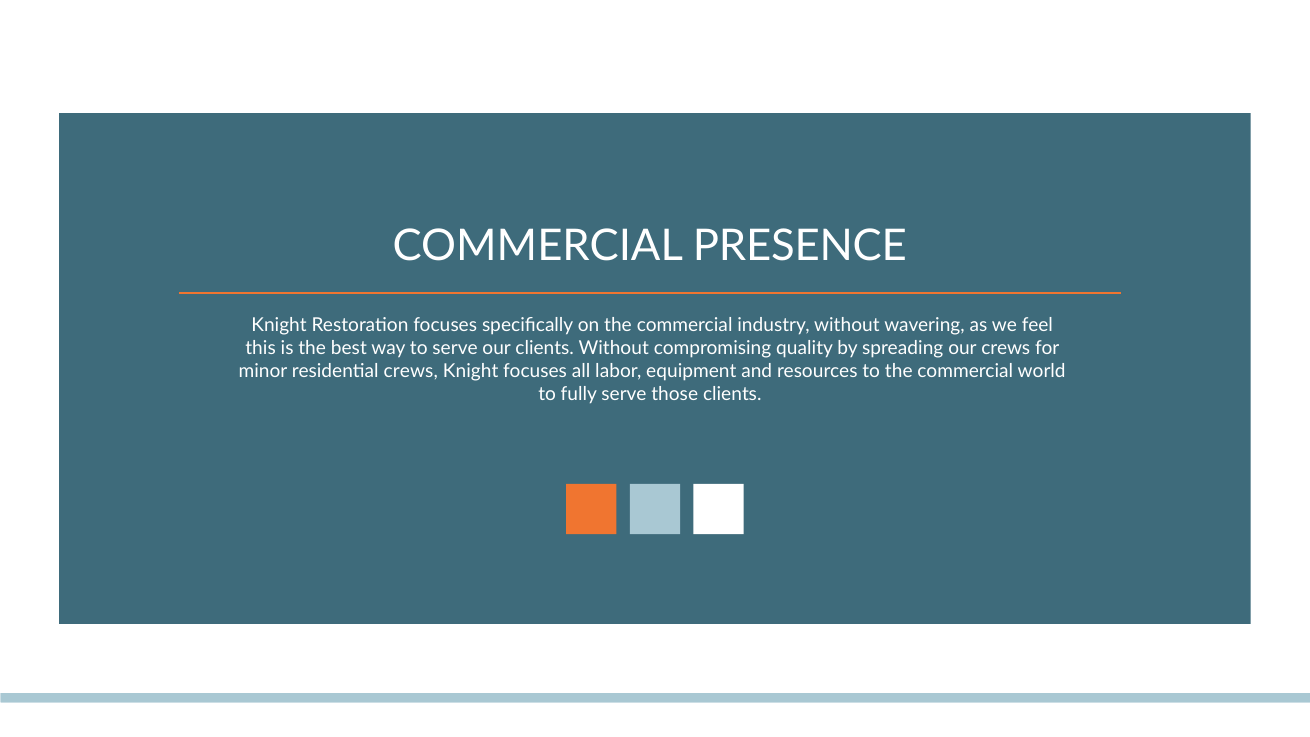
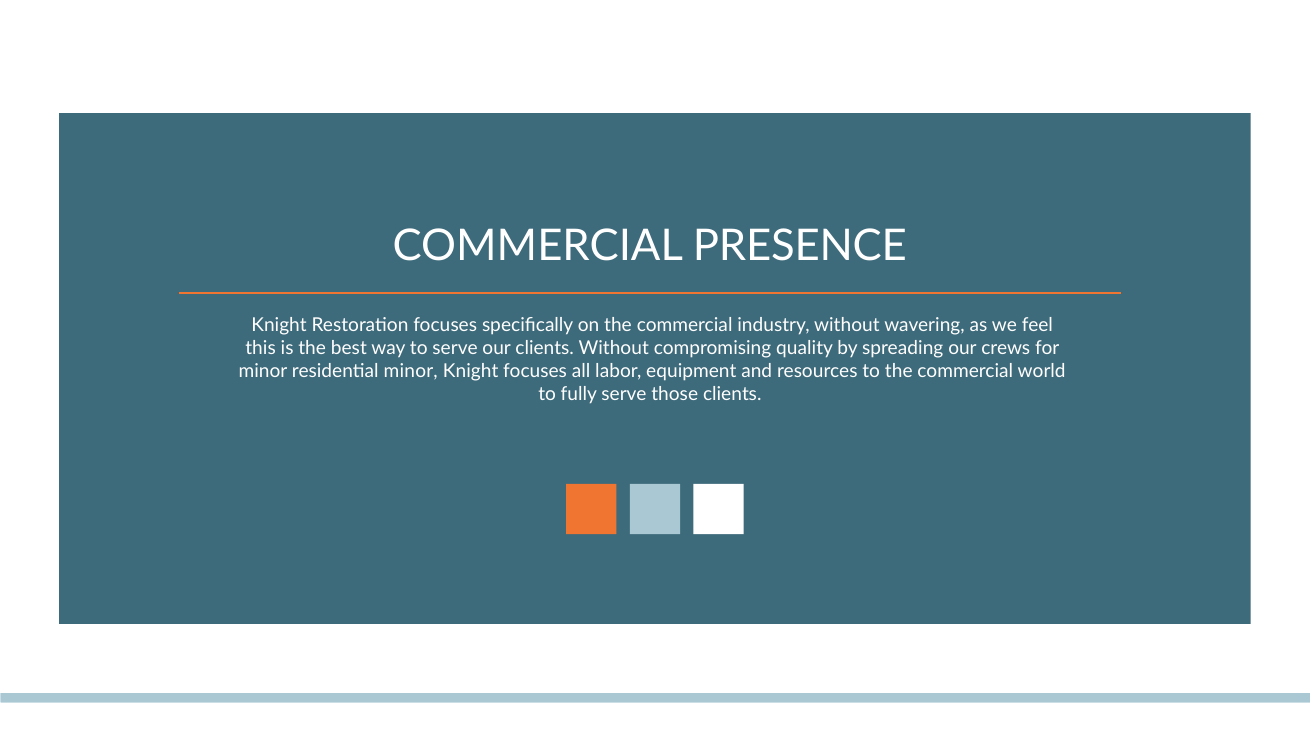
residential crews: crews -> minor (411, 371)
